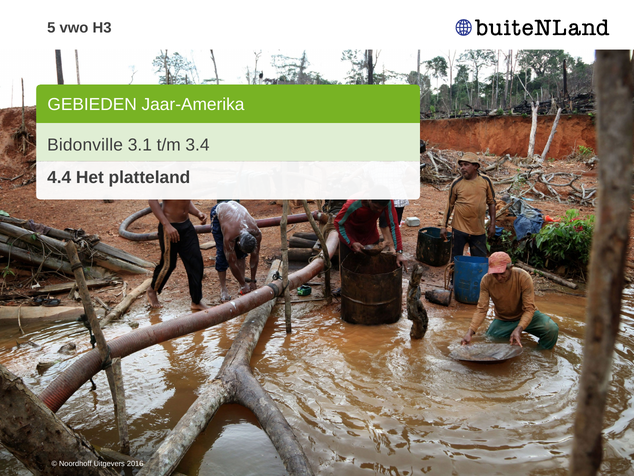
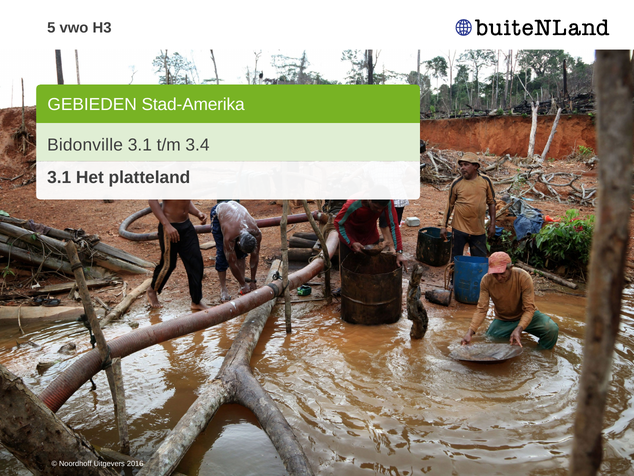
Jaar-Amerika: Jaar-Amerika -> Stad-Amerika (193, 104)
4.4: 4.4 -> 3.1 (59, 177)
